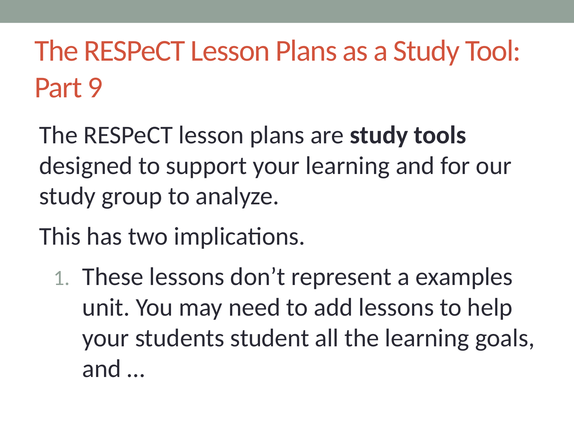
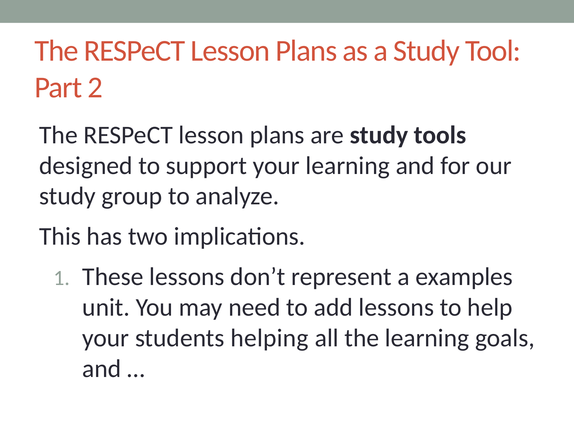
9: 9 -> 2 (95, 87)
student: student -> helping (269, 338)
